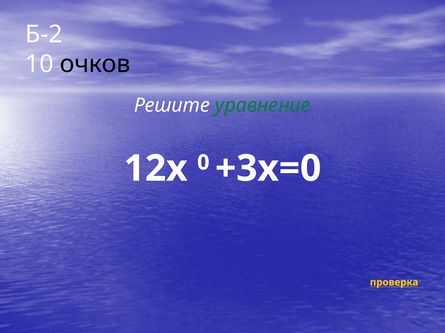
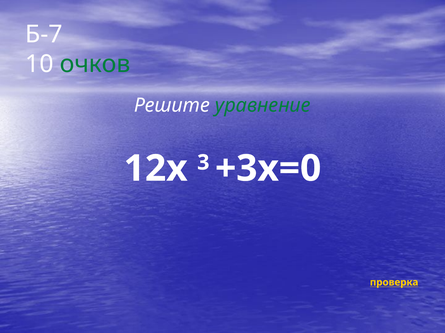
Б-2: Б-2 -> Б-7 (44, 34)
очков colour: black -> green (95, 64)
0: 0 -> 3 (203, 163)
